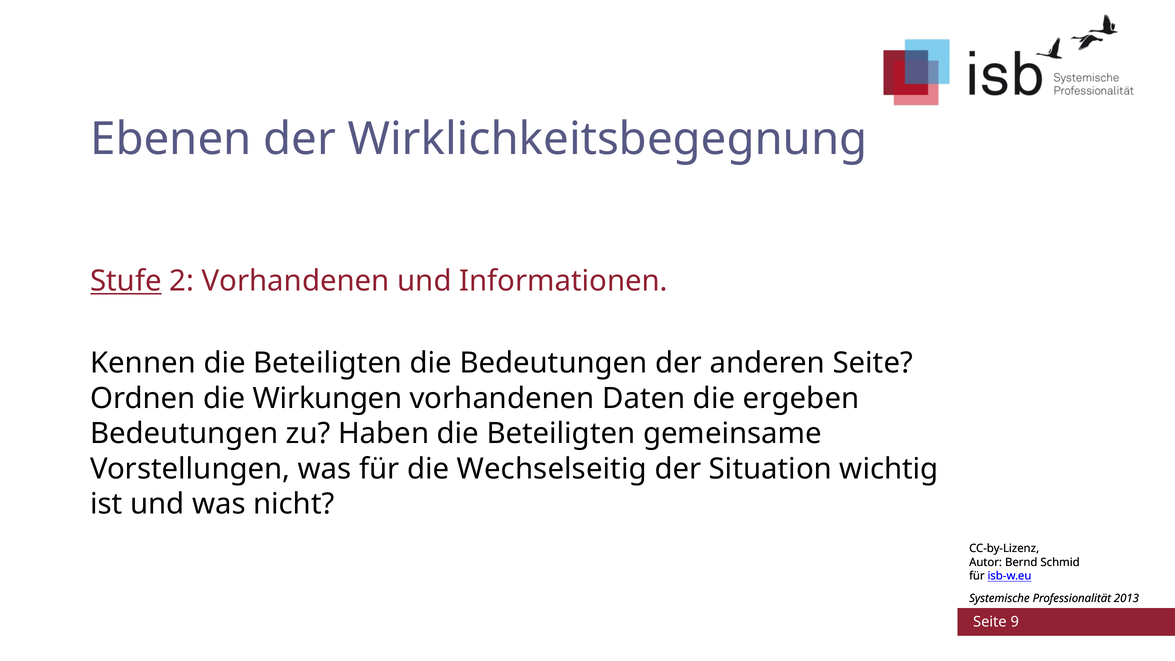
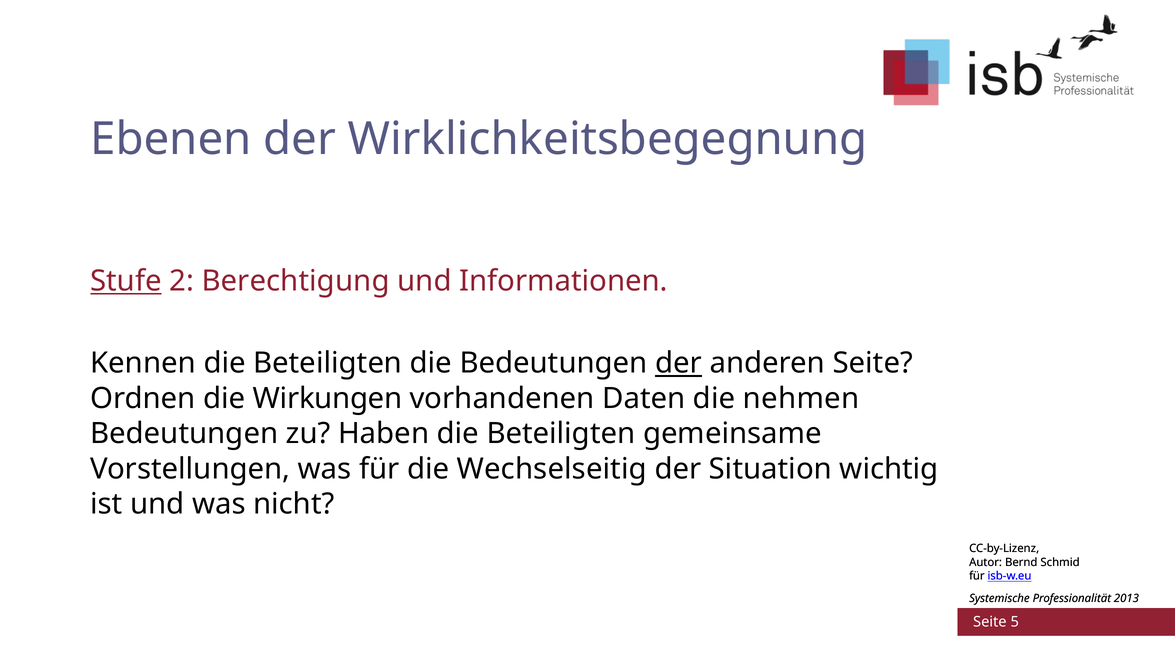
2 Vorhandenen: Vorhandenen -> Berechtigung (296, 281)
der underline: none -> present (679, 363)
ergeben: ergeben -> nehmen (801, 399)
9: 9 -> 5 (1015, 622)
